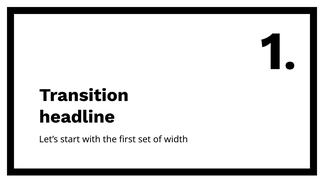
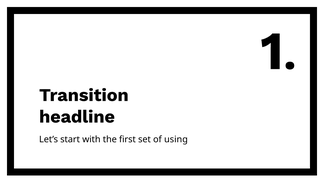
width: width -> using (176, 140)
